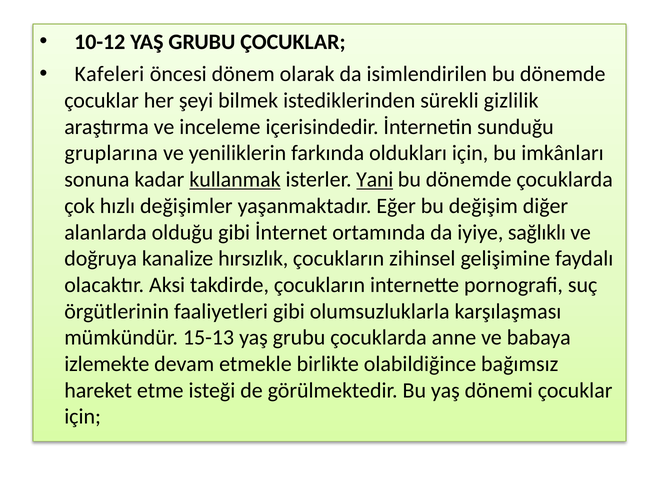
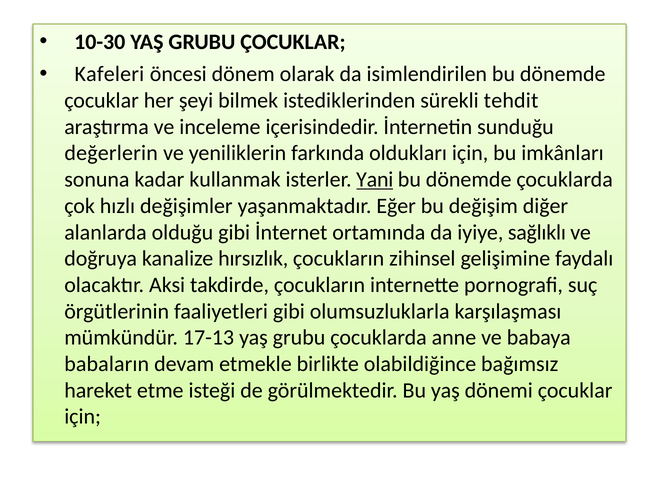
10-12: 10-12 -> 10-30 (100, 42)
gizlilik: gizlilik -> tehdit (511, 101)
gruplarına: gruplarına -> değerlerin (111, 153)
kullanmak underline: present -> none (235, 180)
15-13: 15-13 -> 17-13 (209, 338)
izlemekte: izlemekte -> babaların (107, 364)
